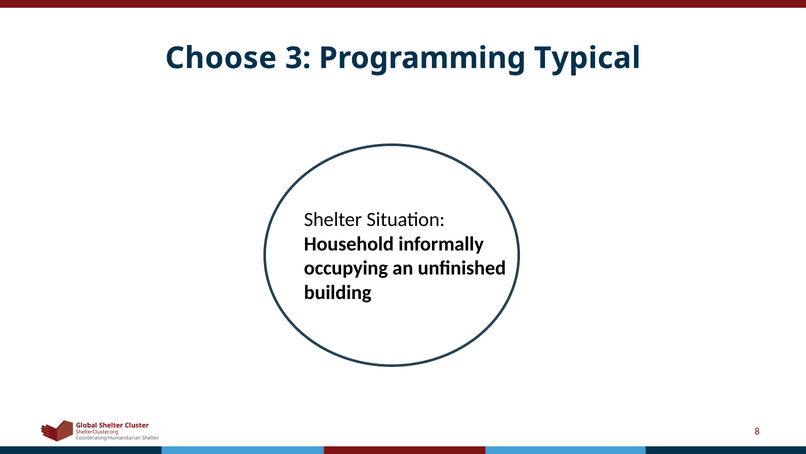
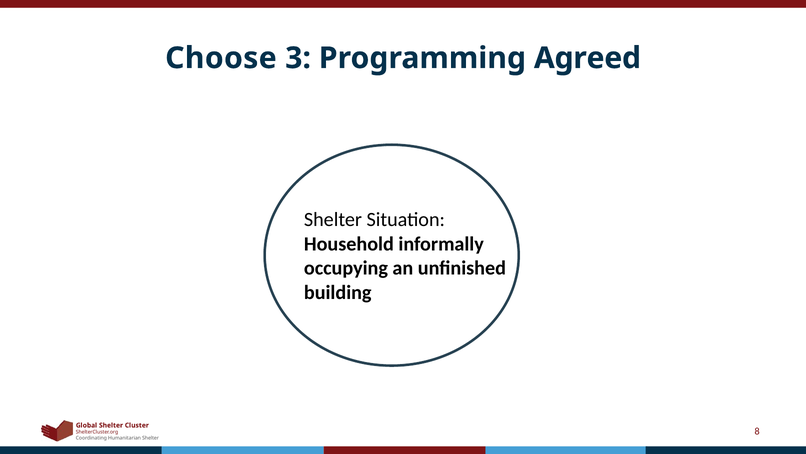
Typical: Typical -> Agreed (587, 58)
